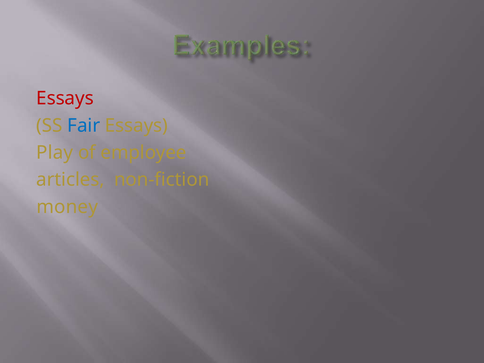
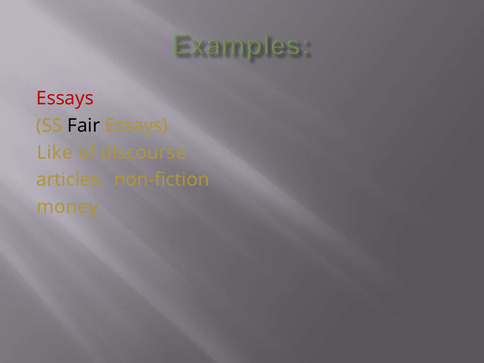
Fair colour: blue -> black (84, 125)
Play: Play -> Like (55, 153)
employee: employee -> discourse (143, 153)
